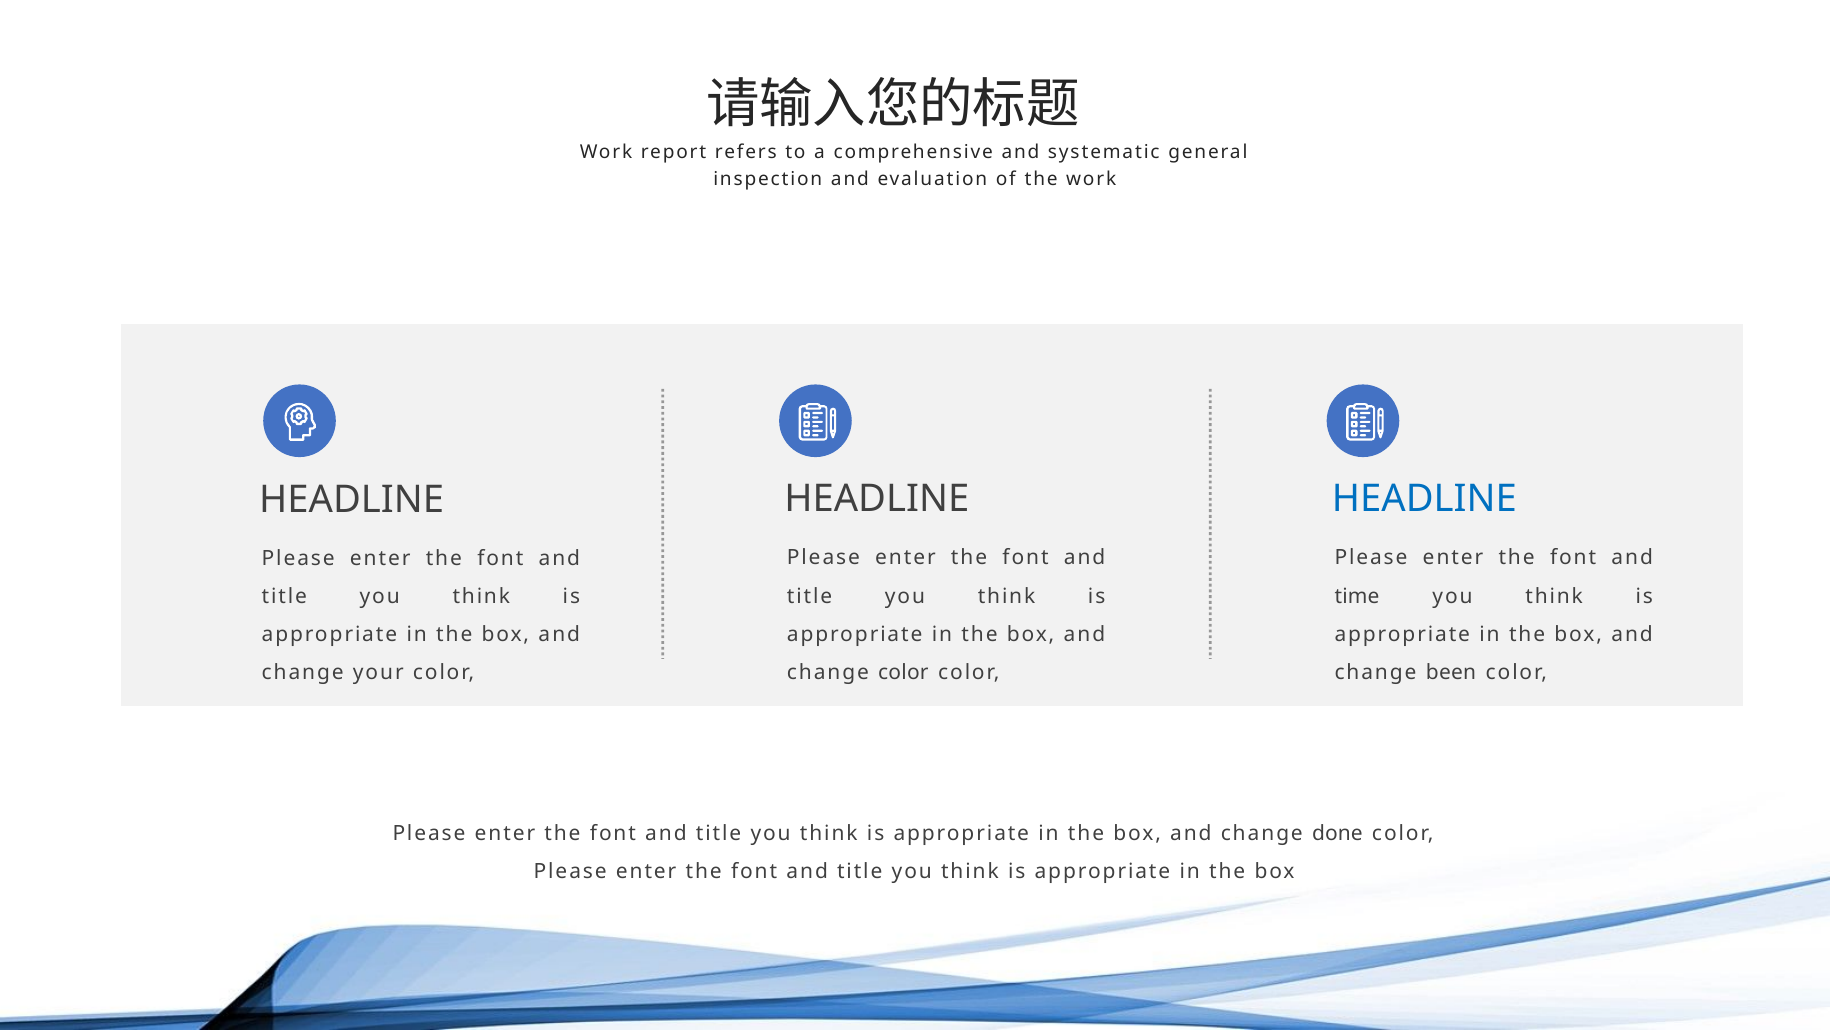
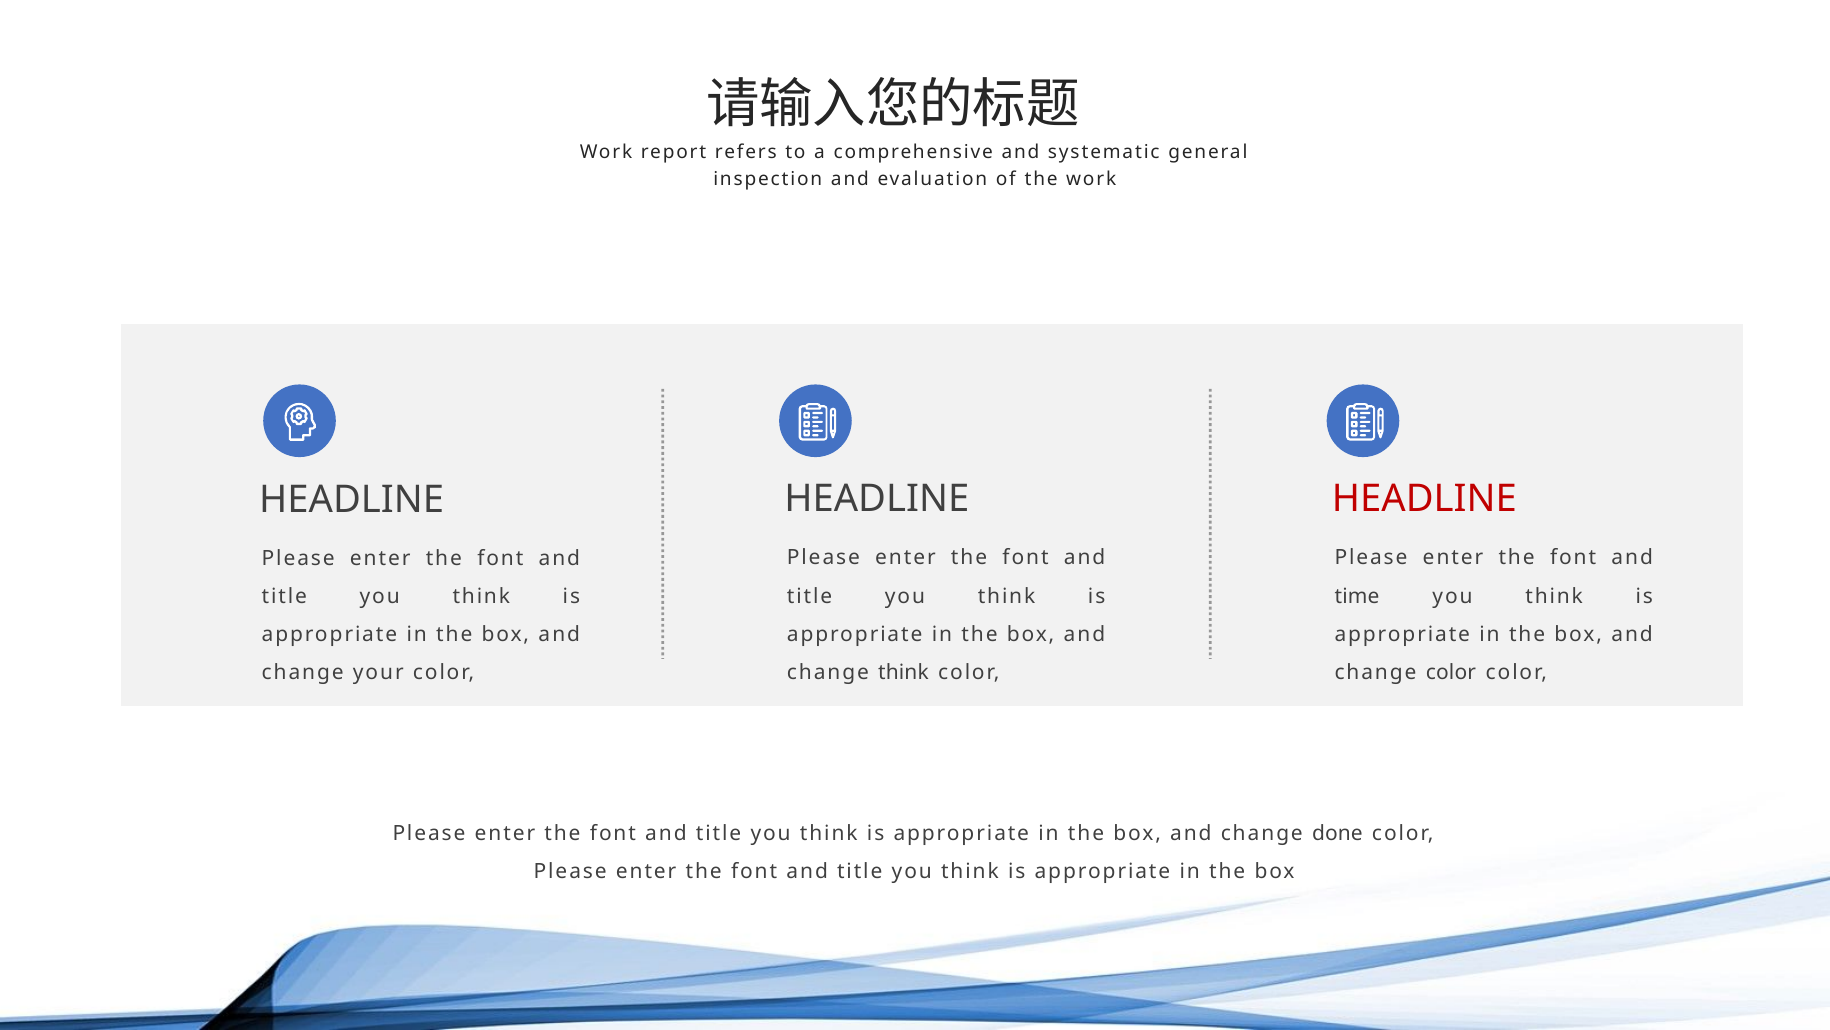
HEADLINE colour: blue -> red (1424, 499)
change color: color -> think (903, 672)
change been: been -> color (1451, 672)
